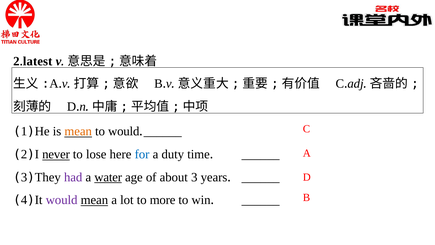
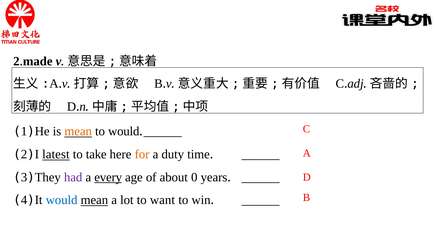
latest: latest -> made (38, 61)
never: never -> latest (56, 154)
lose: lose -> take (96, 154)
for colour: blue -> orange (142, 154)
water: water -> every (108, 177)
3: 3 -> 0 (194, 177)
would colour: purple -> blue (62, 200)
more: more -> want (162, 200)
